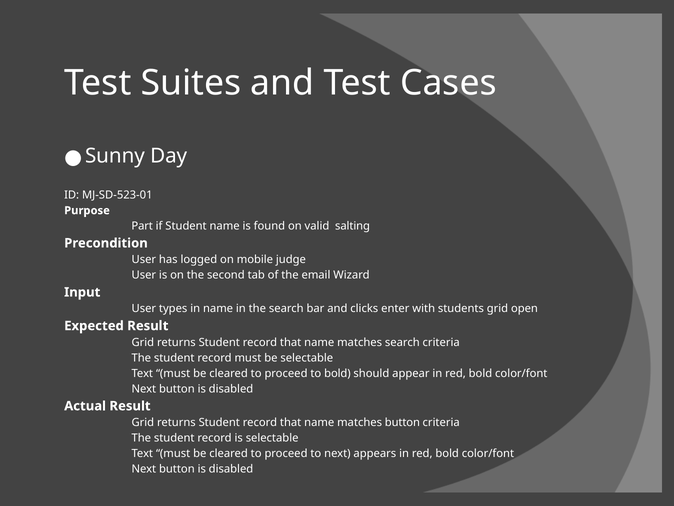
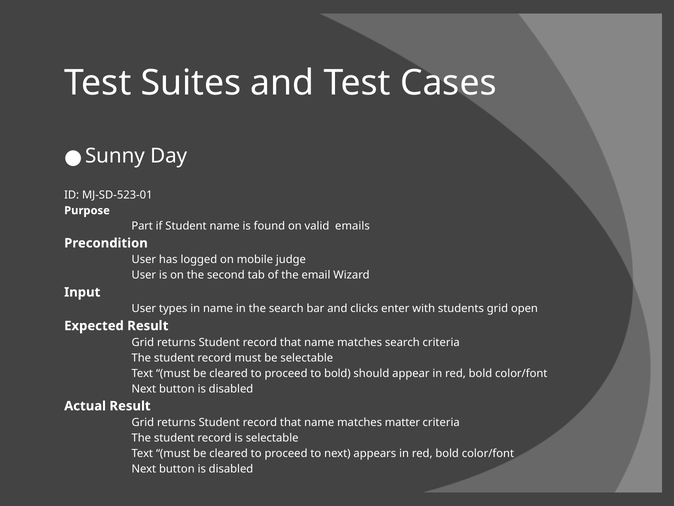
salting: salting -> emails (352, 226)
matches button: button -> matter (402, 422)
